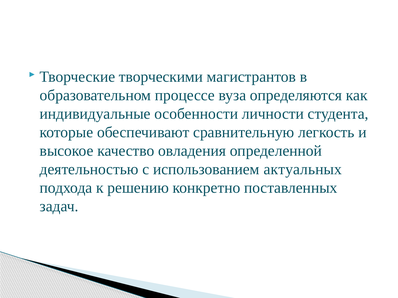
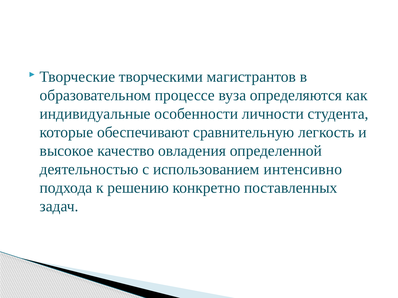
актуальных: актуальных -> интенсивно (303, 169)
